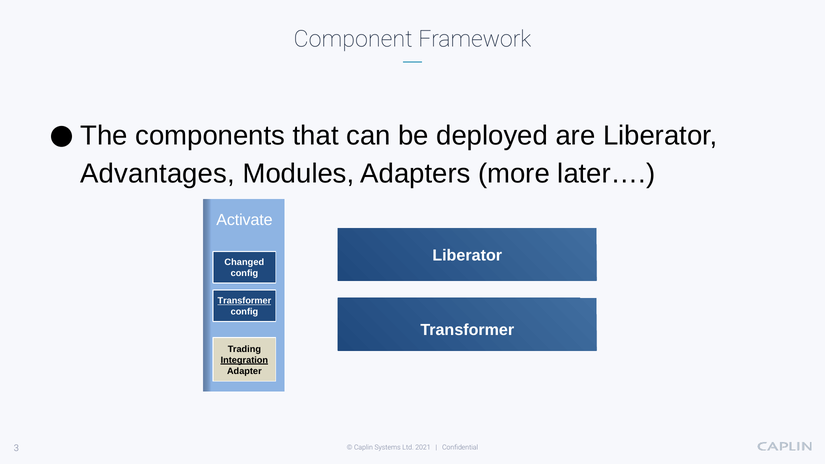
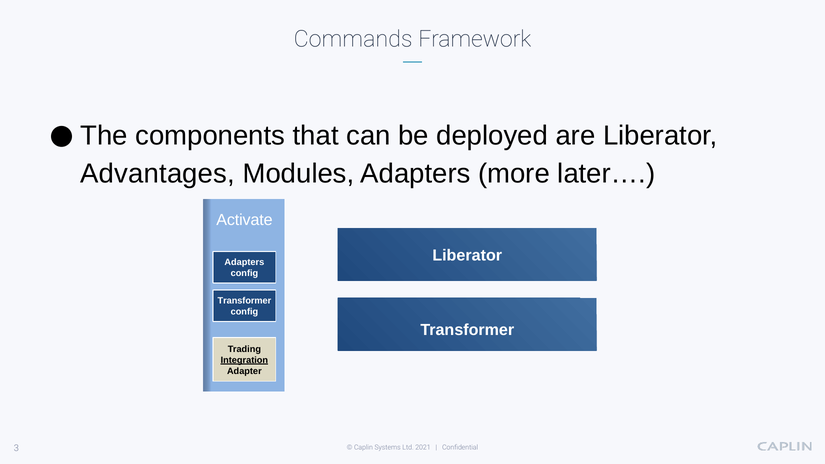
Component: Component -> Commands (353, 39)
Changed: Changed -> Adapters (244, 262)
Transformer underline: present -> none (244, 301)
